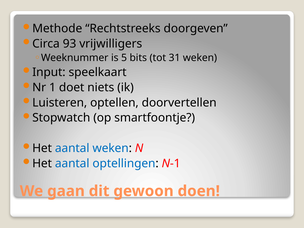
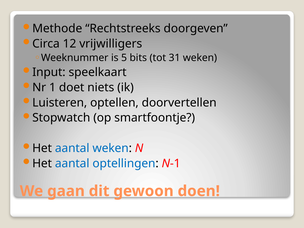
93: 93 -> 12 (70, 44)
